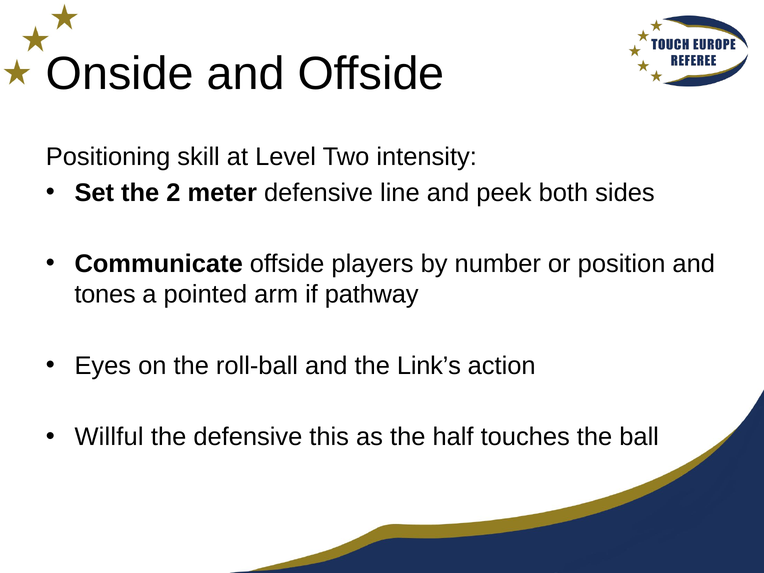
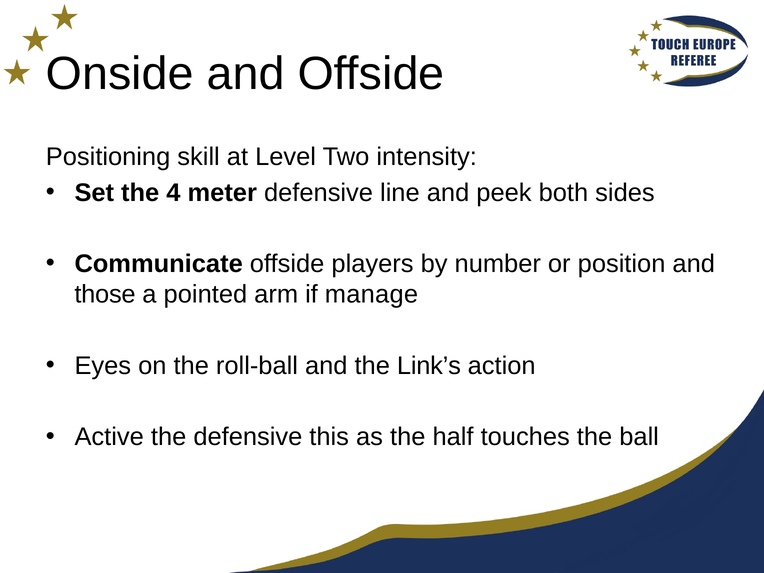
2: 2 -> 4 (173, 193)
tones: tones -> those (105, 294)
pathway: pathway -> manage (371, 294)
Willful: Willful -> Active (109, 437)
